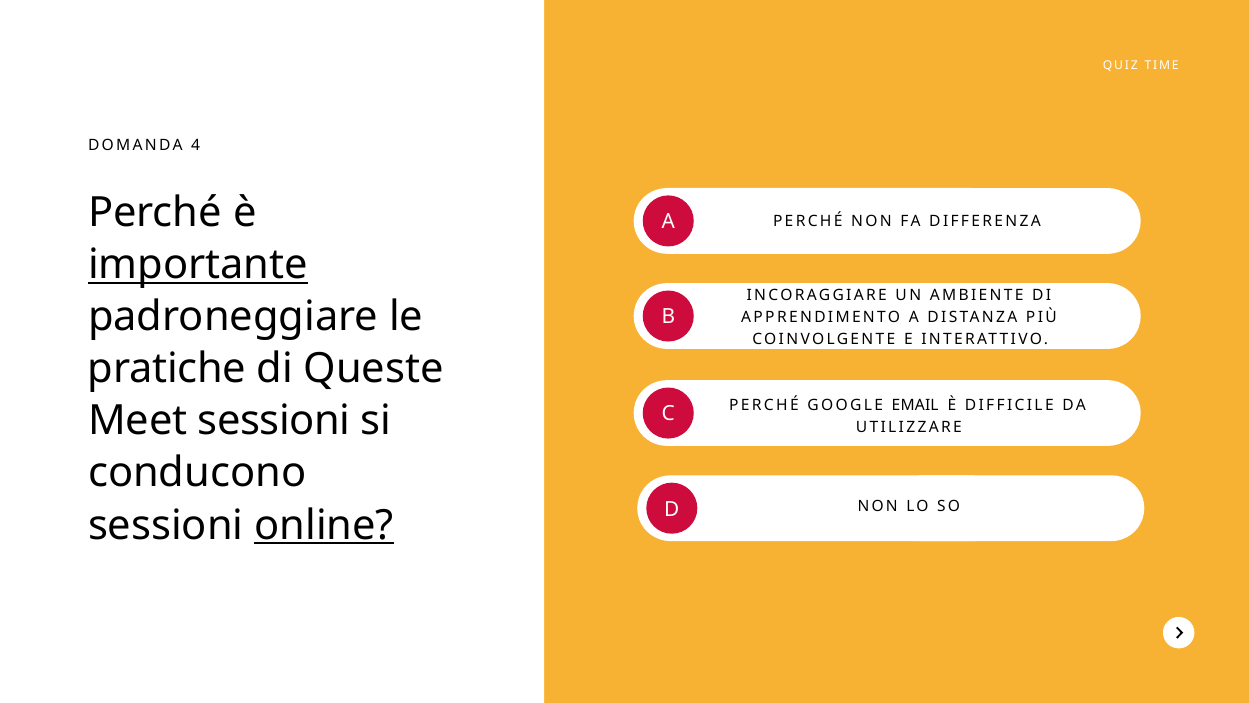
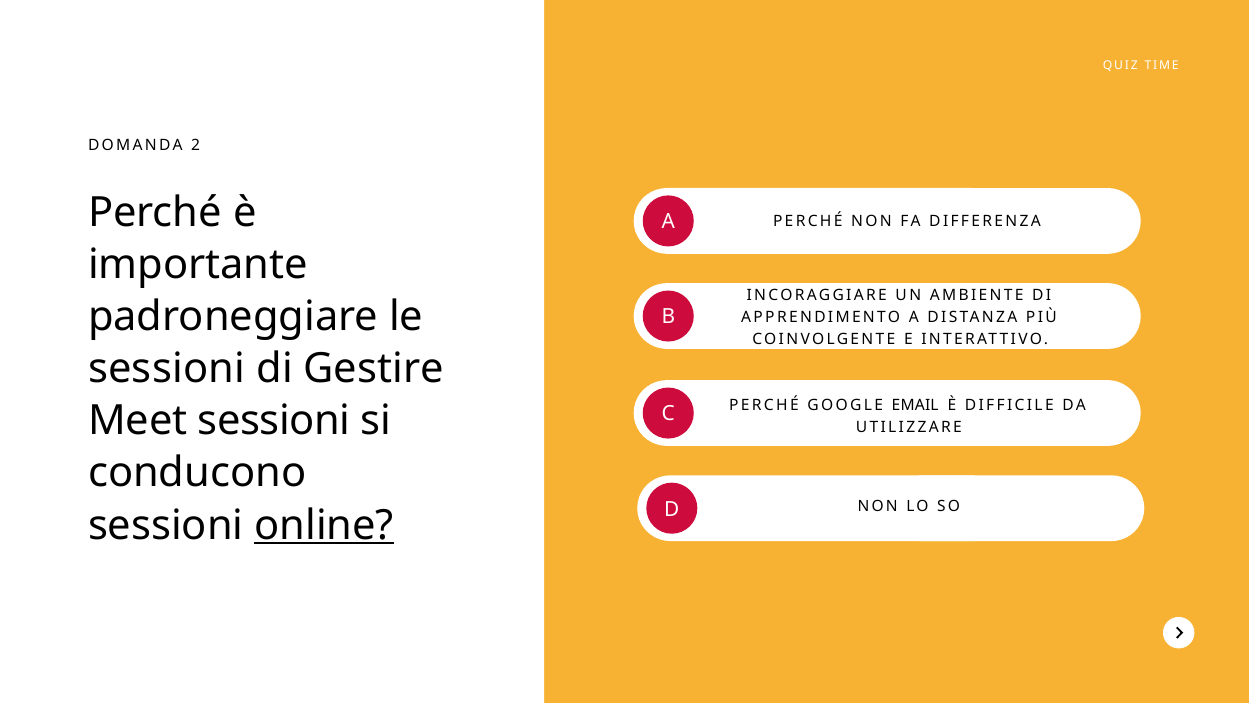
4: 4 -> 2 (196, 145)
importante underline: present -> none (198, 265)
pratiche: pratiche -> sessioni (167, 369)
Queste: Queste -> Gestire (374, 369)
